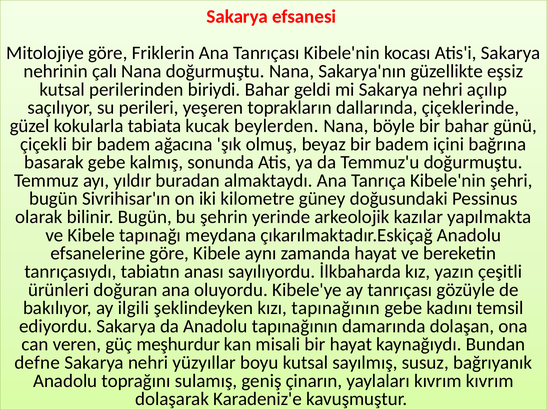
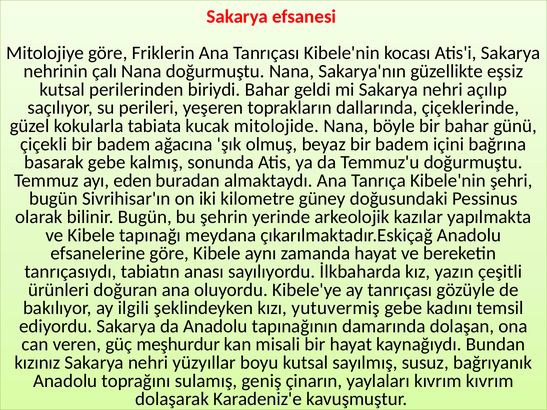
beylerden: beylerden -> mitolojide (276, 126)
yıldır: yıldır -> eden (133, 181)
kızı tapınağının: tapınağının -> yutuvermiş (336, 308)
defne: defne -> kızınız (37, 363)
